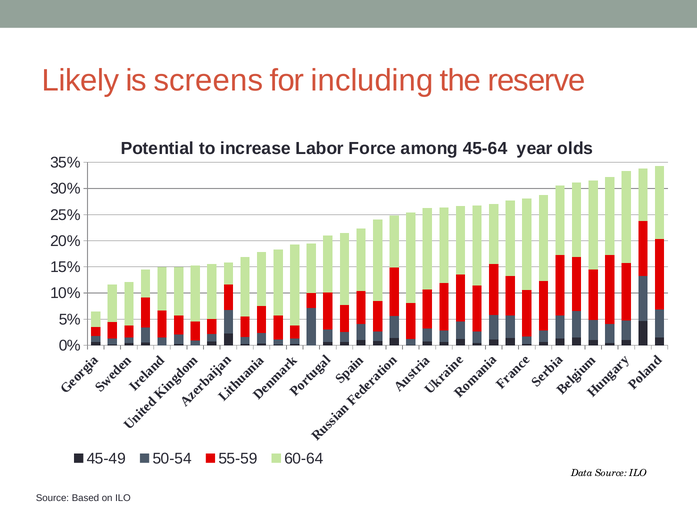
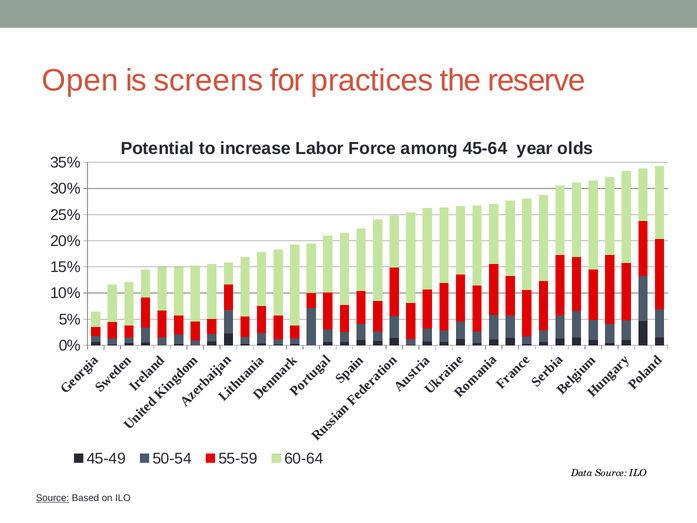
Likely: Likely -> Open (80, 81)
including: including -> practices (372, 81)
Source underline: none -> present (52, 498)
